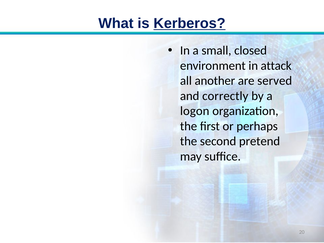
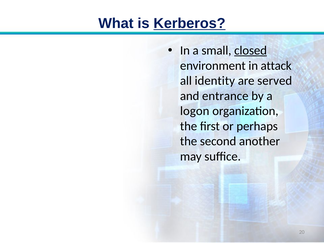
closed underline: none -> present (251, 51)
another: another -> identity (215, 81)
correctly: correctly -> entrance (225, 96)
pretend: pretend -> another (260, 141)
